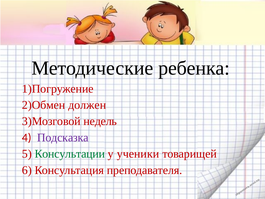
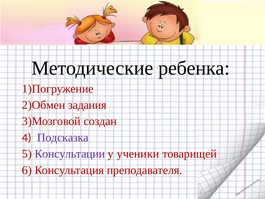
должен: должен -> задания (87, 105)
недель: недель -> создан (100, 121)
Консультации colour: green -> purple (70, 154)
